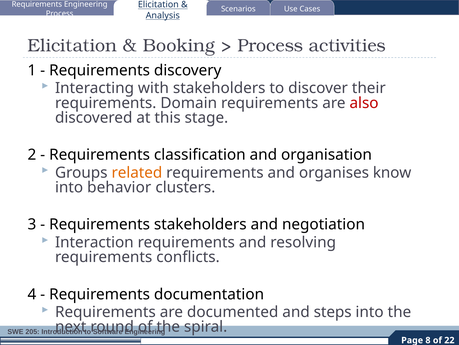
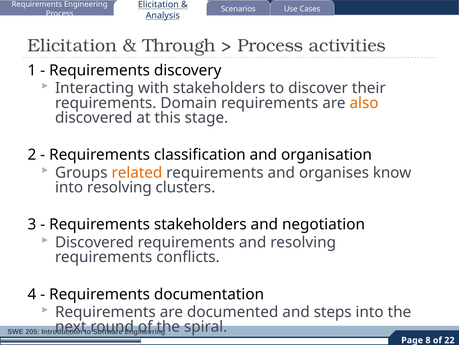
Booking: Booking -> Through (179, 46)
also colour: red -> orange (364, 103)
into behavior: behavior -> resolving (119, 187)
Interaction: Interaction -> Discovered (94, 242)
